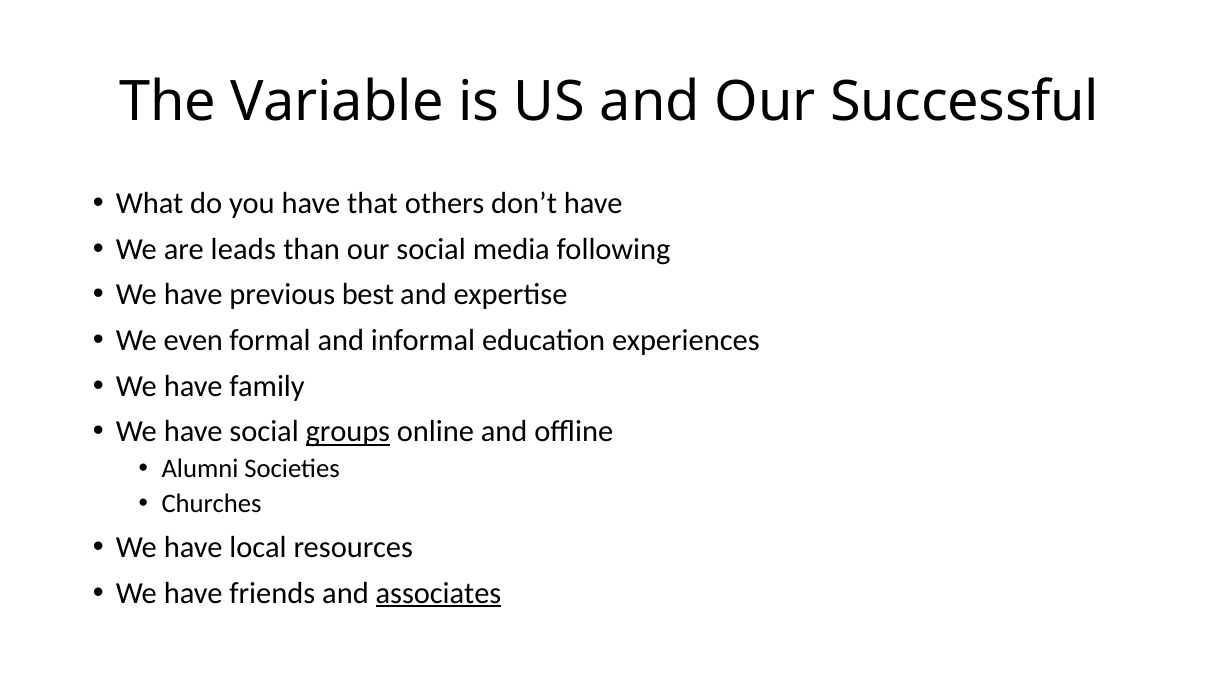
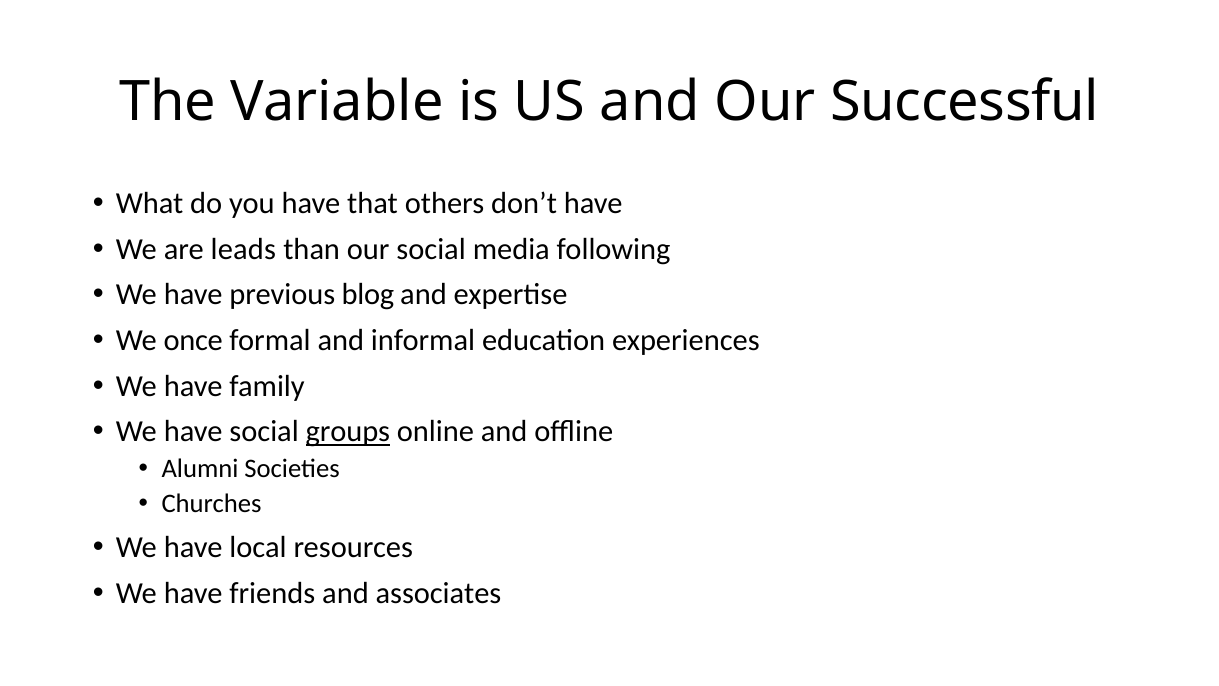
best: best -> blog (368, 295)
even: even -> once (193, 340)
associates underline: present -> none (438, 593)
